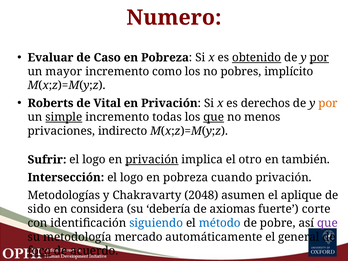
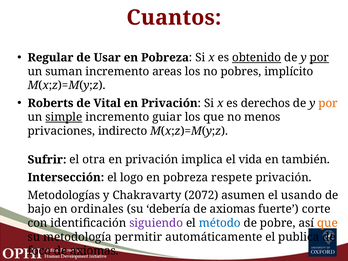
Numero: Numero -> Cuantos (174, 18)
Evaluar: Evaluar -> Regular (51, 58)
Caso: Caso -> Usar (107, 58)
mayor: mayor -> suman (64, 71)
como: como -> areas (167, 71)
todas: todas -> guiar (167, 117)
que underline: present -> none (214, 117)
logo: logo -> otra (94, 160)
privación underline: present -> none (152, 160)
otro: otro -> vida (250, 160)
cuando: cuando -> respete (232, 177)
2048: 2048 -> 2072 (201, 195)
aplique: aplique -> usando (301, 195)
sido: sido -> bajo (39, 209)
considera: considera -> ordinales (97, 209)
siguiendo colour: blue -> purple (156, 223)
que colour: purple -> orange (327, 223)
mercado: mercado -> permitir (138, 237)
general: general -> publica (299, 237)
foco underline: present -> none (39, 251)
acuerdo: acuerdo -> axiomas (94, 251)
